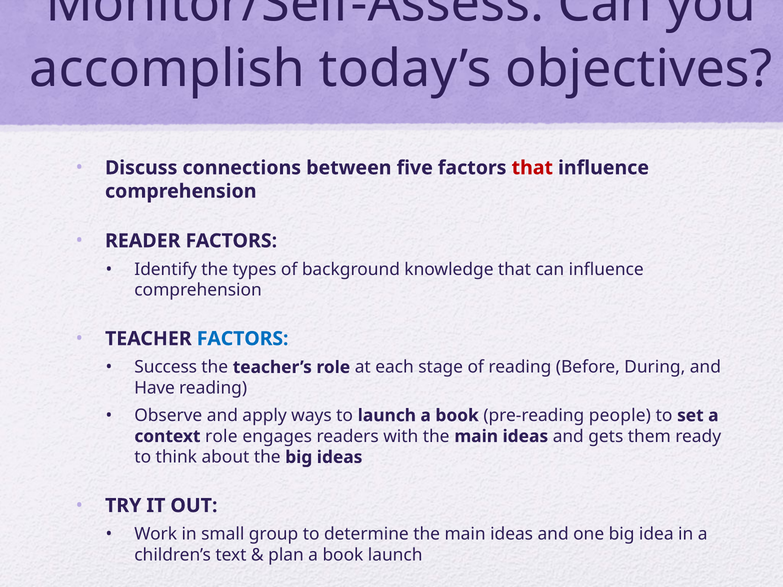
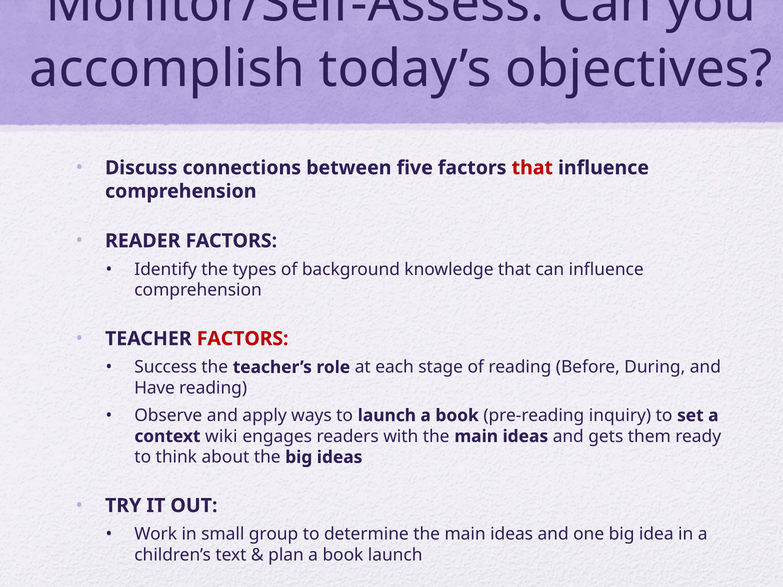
FACTORS colour: blue -> red (243, 339)
people: people -> inquiry (620, 416)
context role: role -> wiki (221, 437)
